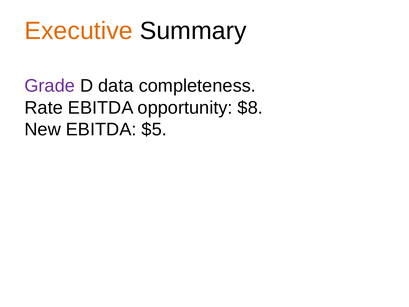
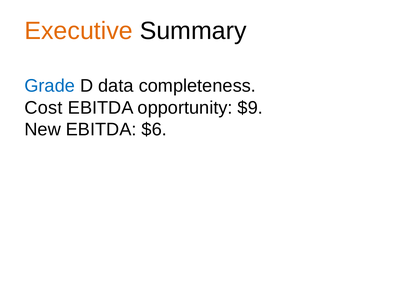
Grade colour: purple -> blue (50, 86)
Rate: Rate -> Cost (44, 108)
$8: $8 -> $9 (250, 108)
$5: $5 -> $6 (154, 129)
